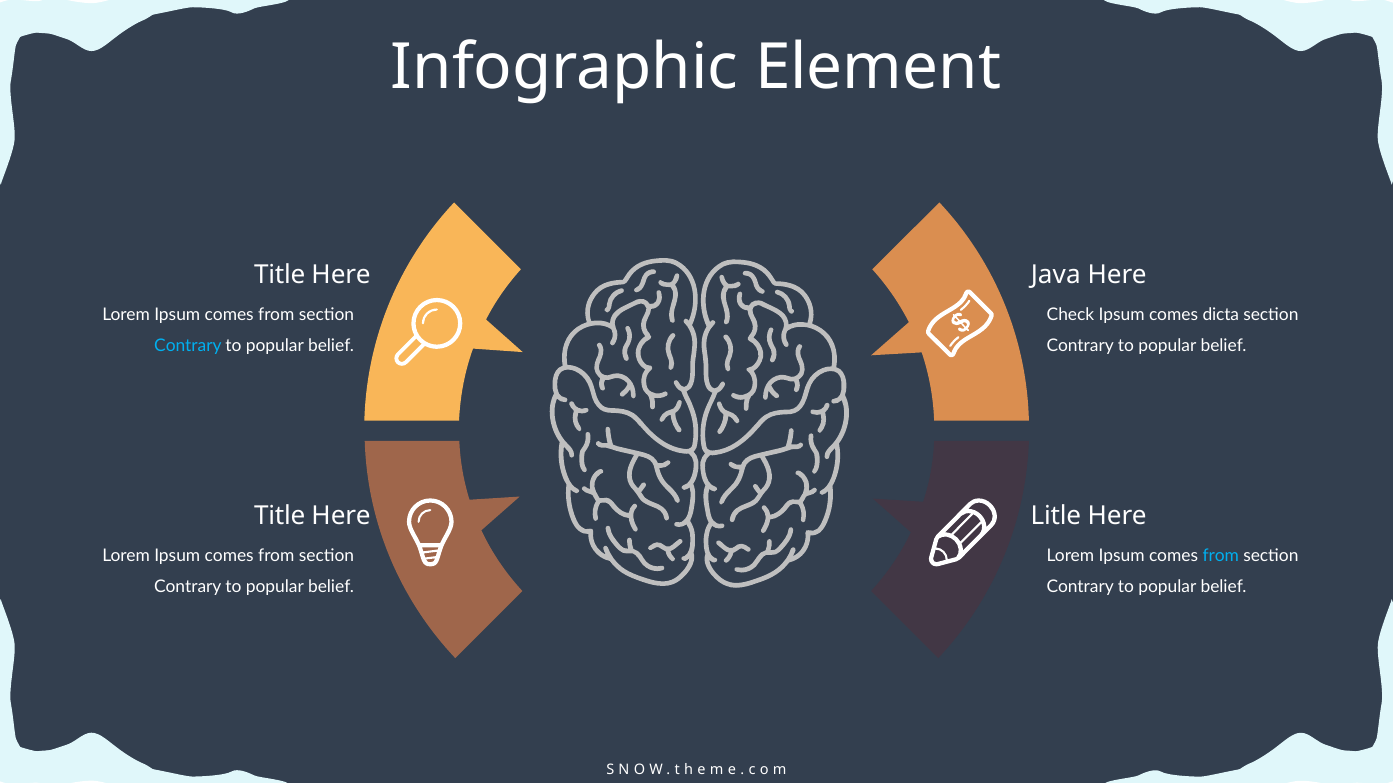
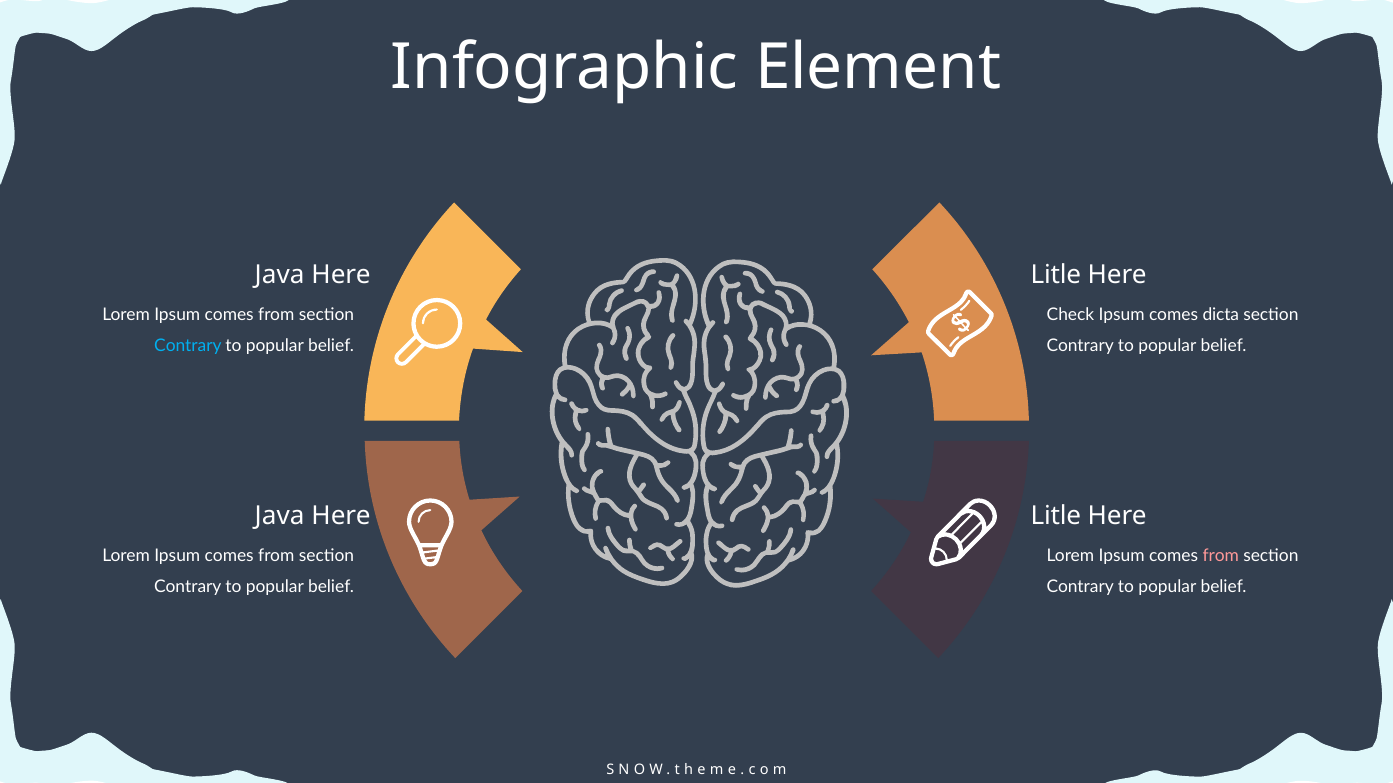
Java: Java -> Litle (1056, 275)
Title: Title -> Java (280, 275)
Title: Title -> Java (280, 516)
from colour: light blue -> pink (1221, 556)
